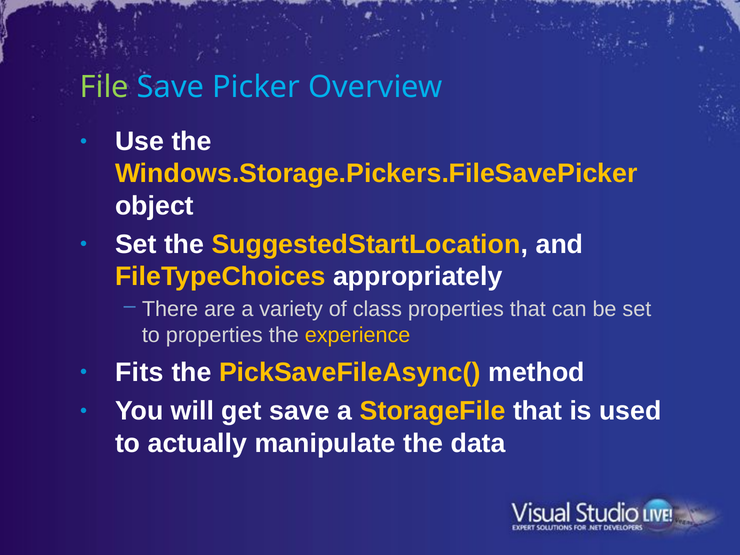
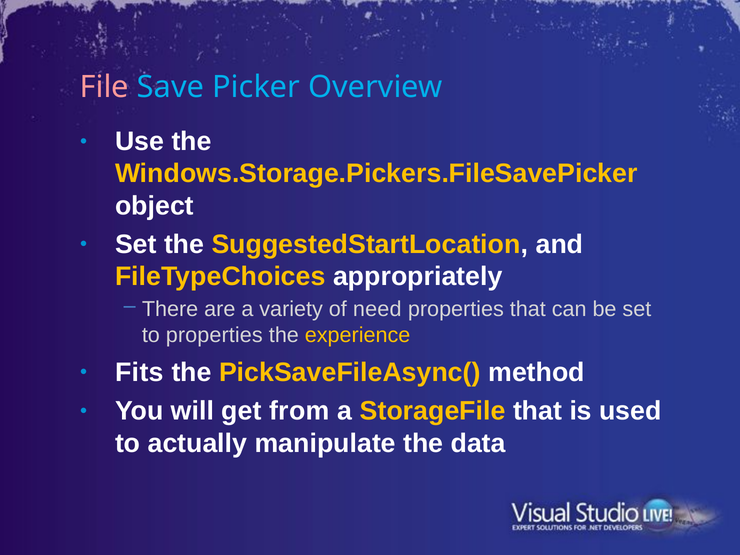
File colour: light green -> pink (104, 87)
class: class -> need (377, 309)
get save: save -> from (299, 411)
